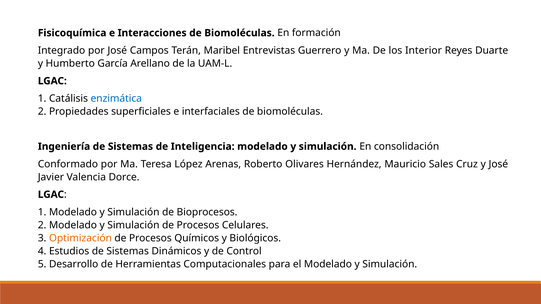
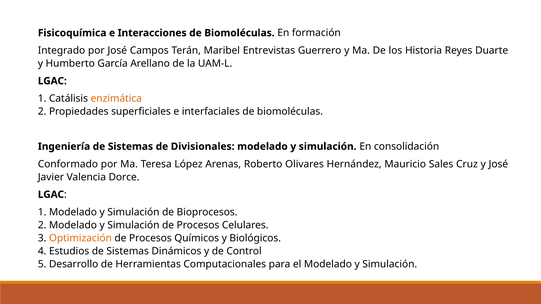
Interior: Interior -> Historia (424, 51)
enzimática colour: blue -> orange (116, 99)
Inteligencia: Inteligencia -> Divisionales (203, 147)
